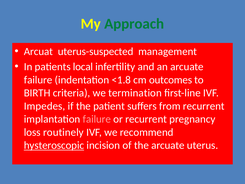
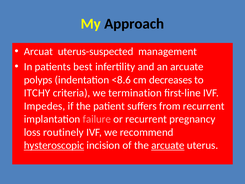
Approach colour: green -> black (134, 24)
local: local -> best (83, 67)
failure: failure -> polyps (38, 80)
<1.8: <1.8 -> <8.6 (121, 80)
outcomes: outcomes -> decreases (171, 80)
BIRTH: BIRTH -> ITCHY (37, 93)
arcuate underline: none -> present (168, 145)
